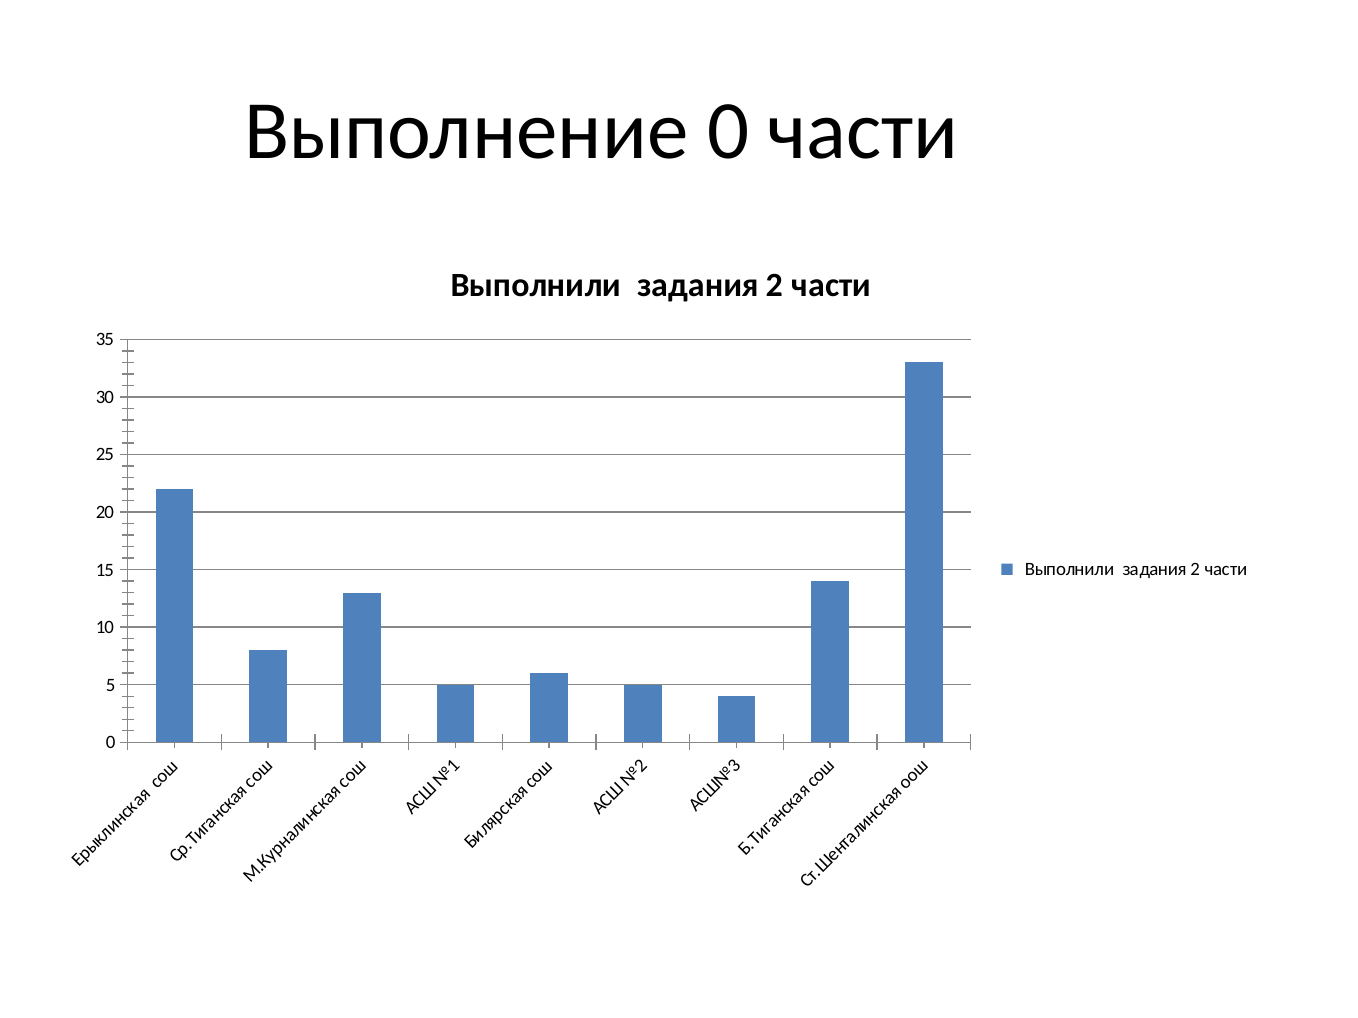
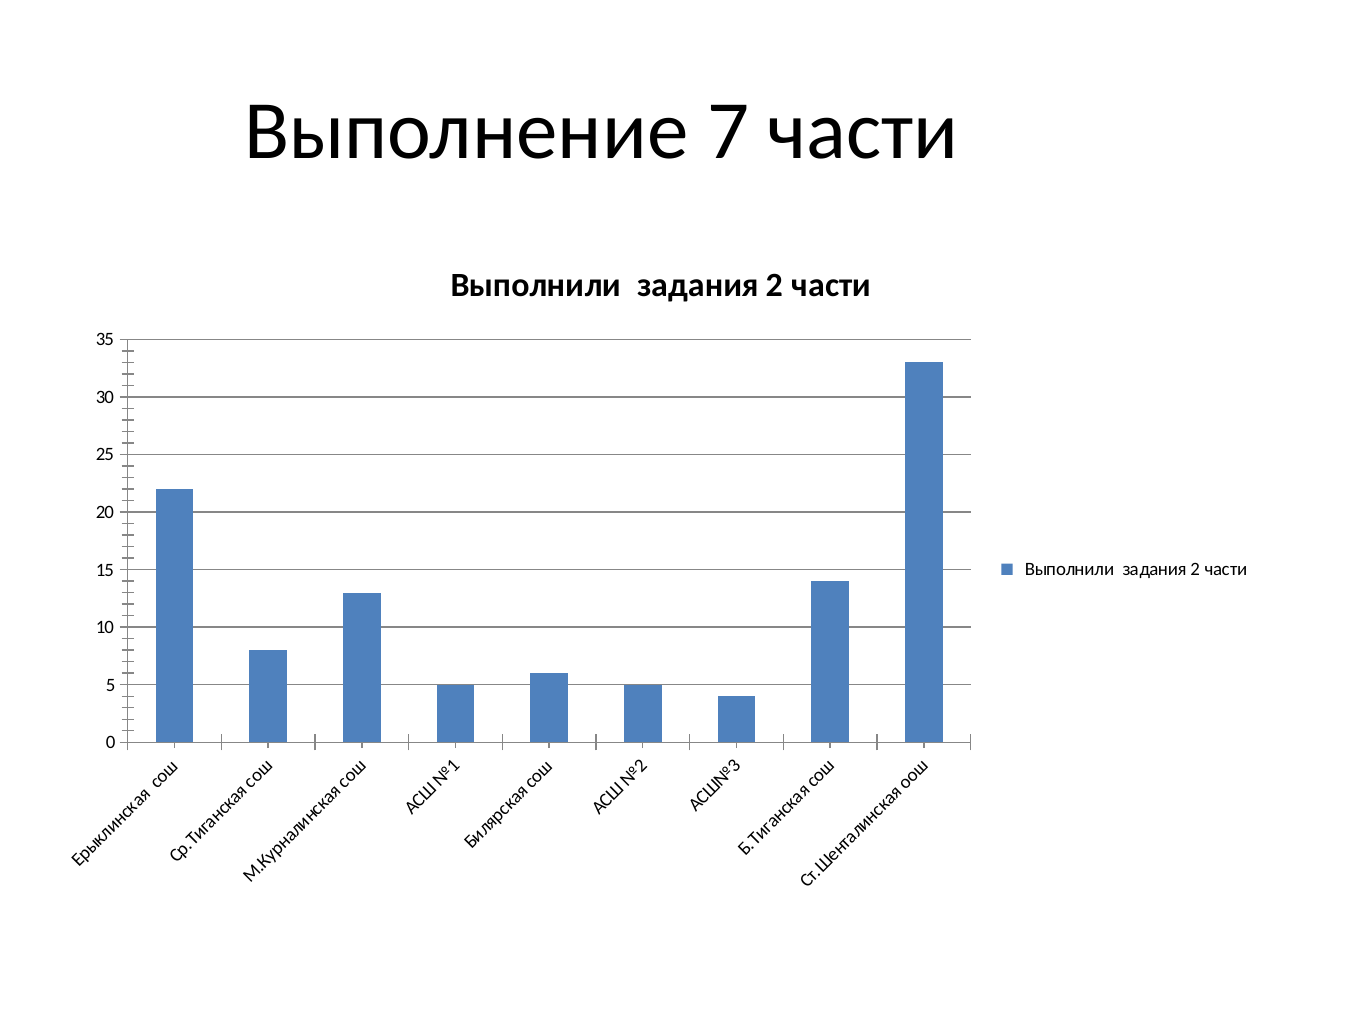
Выполнение 0: 0 -> 7 (728, 131)
